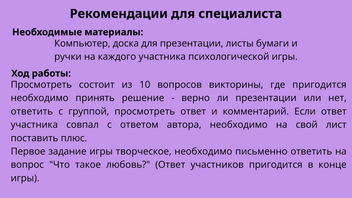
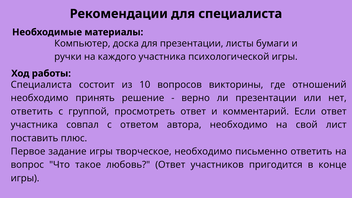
Просмотреть: Просмотреть -> Специалиста (41, 85)
где пригодится: пригодится -> отношений (319, 85)
